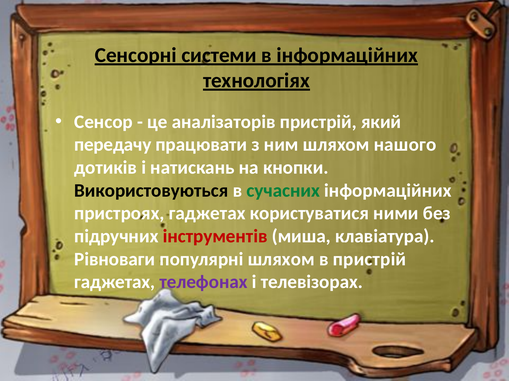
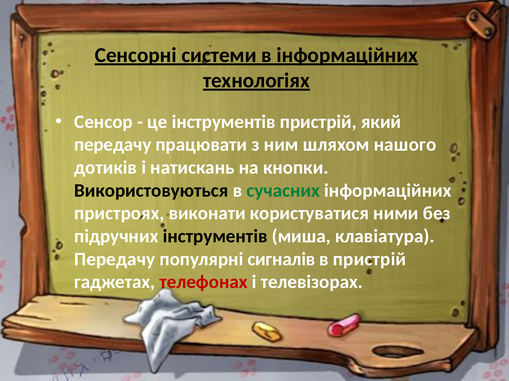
це аналізаторів: аналізаторів -> інструментів (224, 122)
пристроях гаджетах: гаджетах -> виконати (207, 214)
інструментів colour: red -> black (215, 237)
Рівноваги: Рівноваги -> Передачу (115, 260)
популярні шляхом: шляхом -> сигналів (281, 260)
телефонах colour: purple -> red (203, 283)
